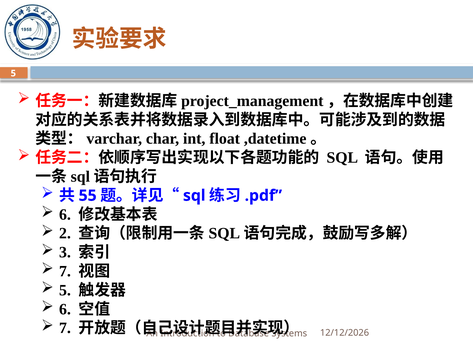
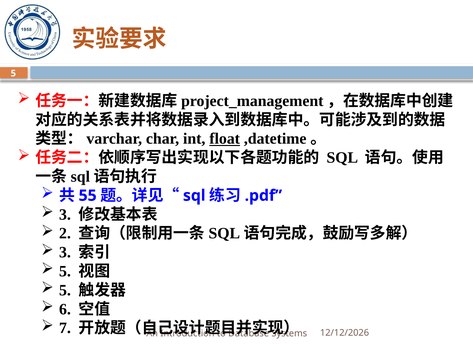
float underline: none -> present (225, 139)
6: 6 -> 3 (65, 214)
7: 7 -> 5 (65, 271)
